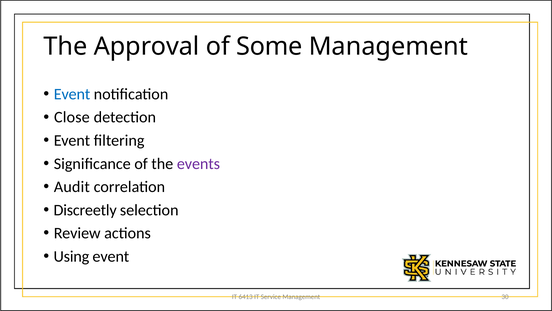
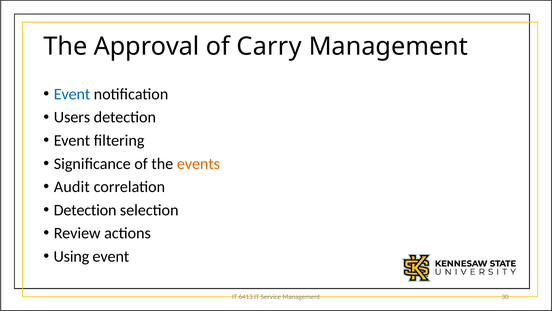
Some: Some -> Carry (269, 46)
Close: Close -> Users (72, 117)
events colour: purple -> orange (198, 163)
Discreetly: Discreetly -> Detection (85, 210)
